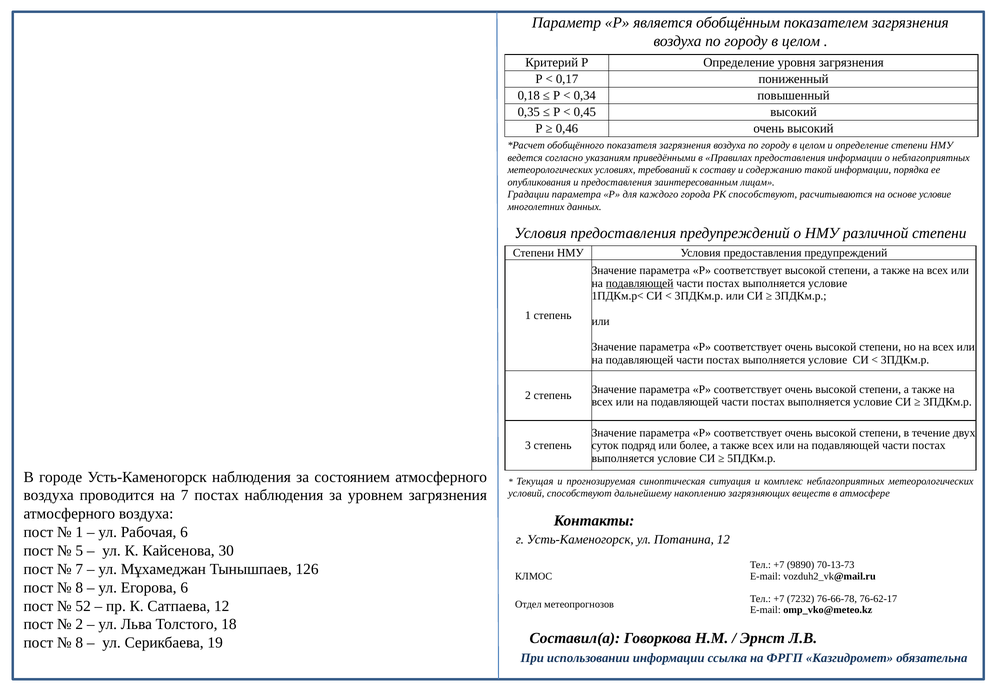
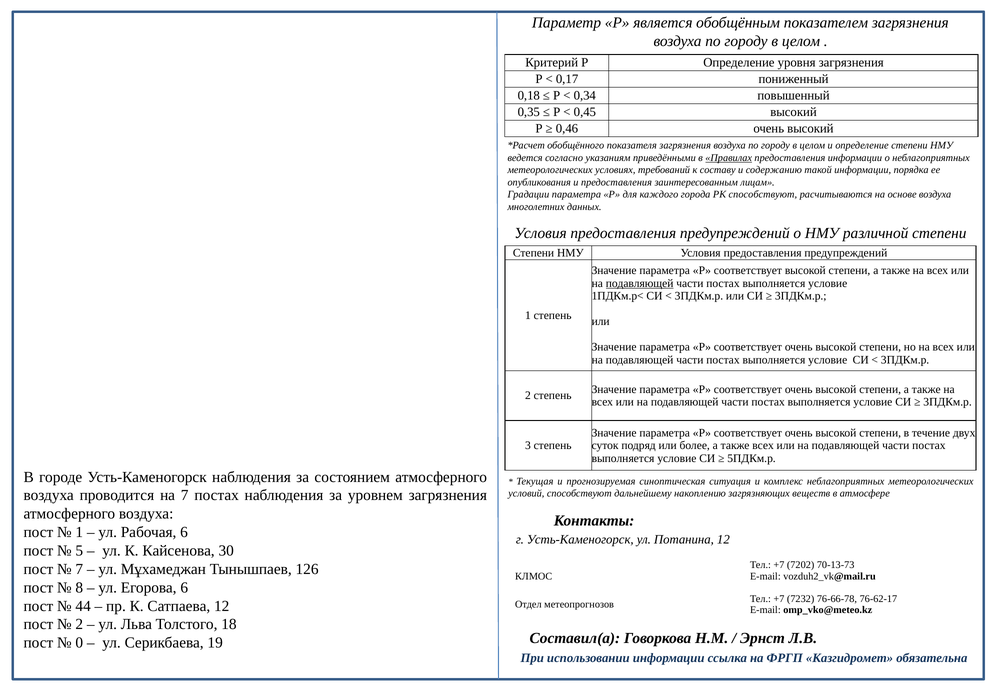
Правилах underline: none -> present (729, 158)
основе условие: условие -> воздуха (935, 194)
9890: 9890 -> 7202 (801, 564)
52: 52 -> 44 (83, 605)
8: 8 -> 0 (79, 642)
